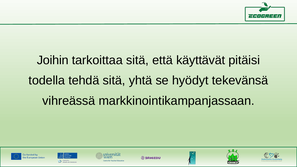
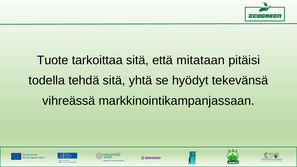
Joihin: Joihin -> Tuote (53, 60)
käyttävät: käyttävät -> mitataan (201, 60)
